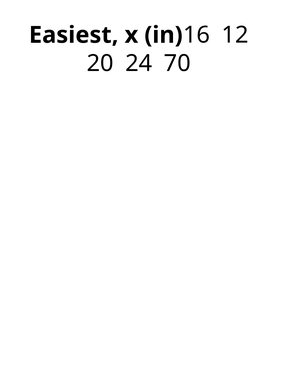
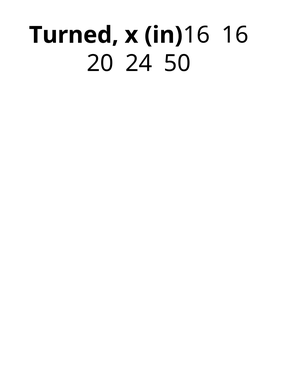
Easiest: Easiest -> Turned (74, 35)
16 12: 12 -> 16 (235, 35)
70: 70 -> 50 (177, 63)
